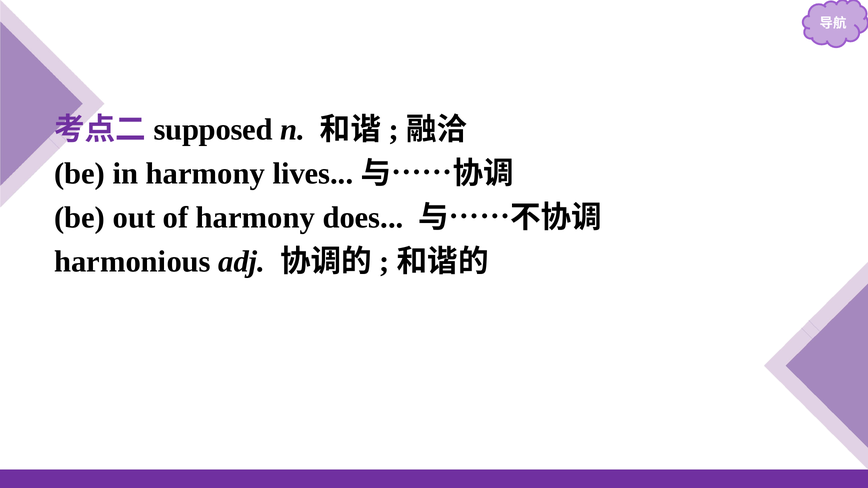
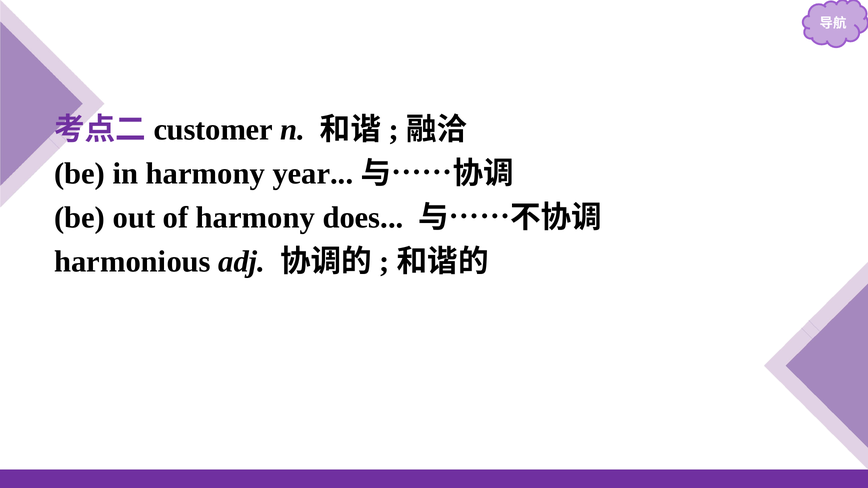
supposed: supposed -> customer (213, 130)
lives: lives -> year (313, 174)
